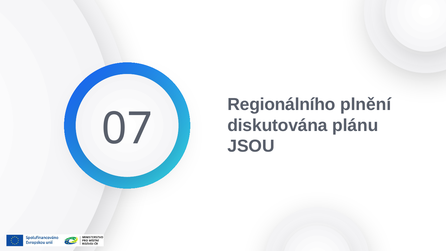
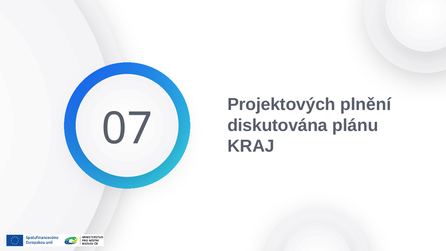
Regionálního: Regionálního -> Projektových (281, 104)
JSOU: JSOU -> KRAJ (251, 146)
